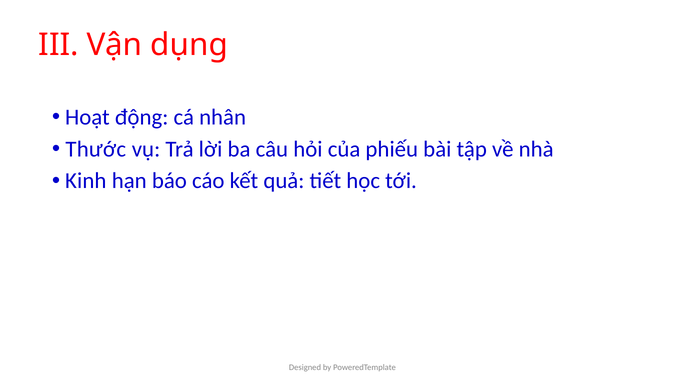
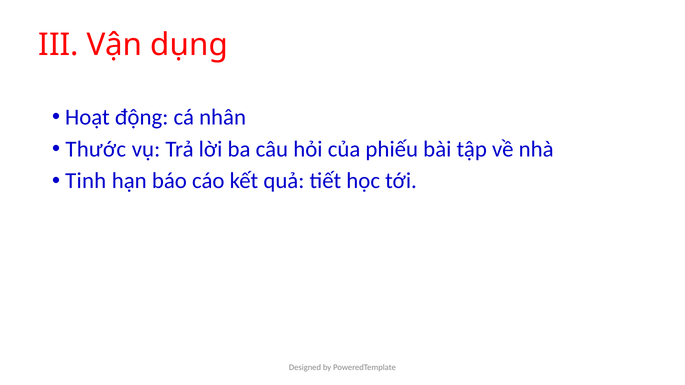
Kinh: Kinh -> Tinh (86, 181)
